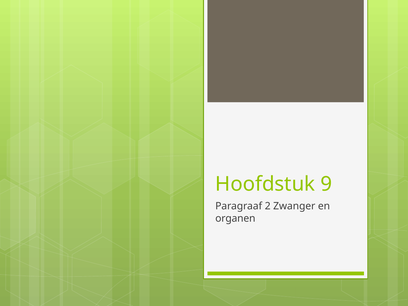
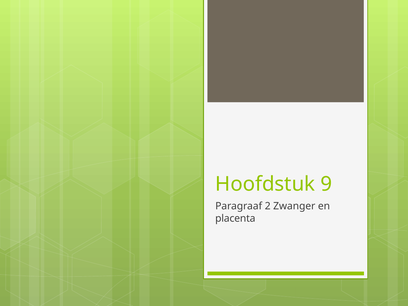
organen: organen -> placenta (235, 218)
